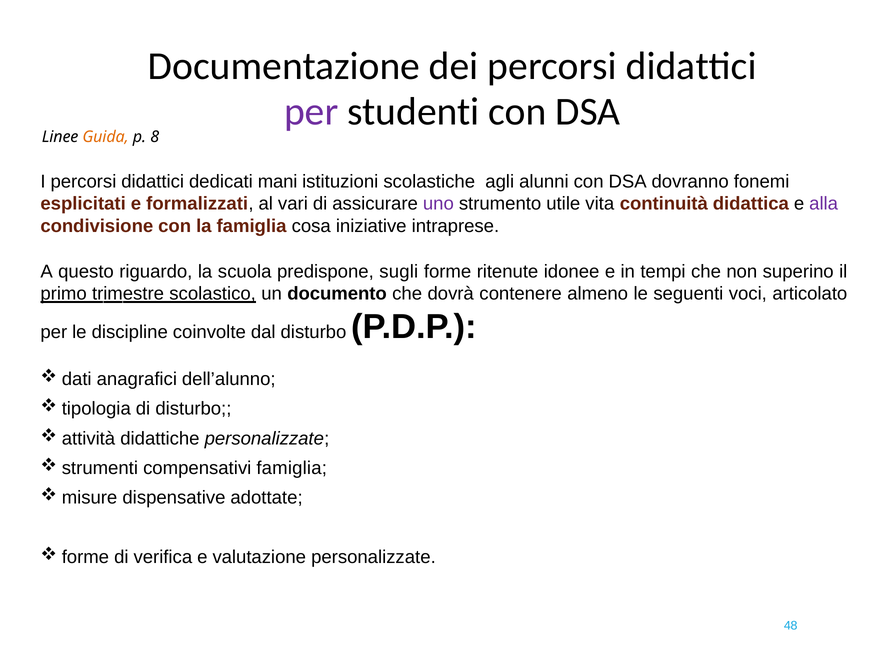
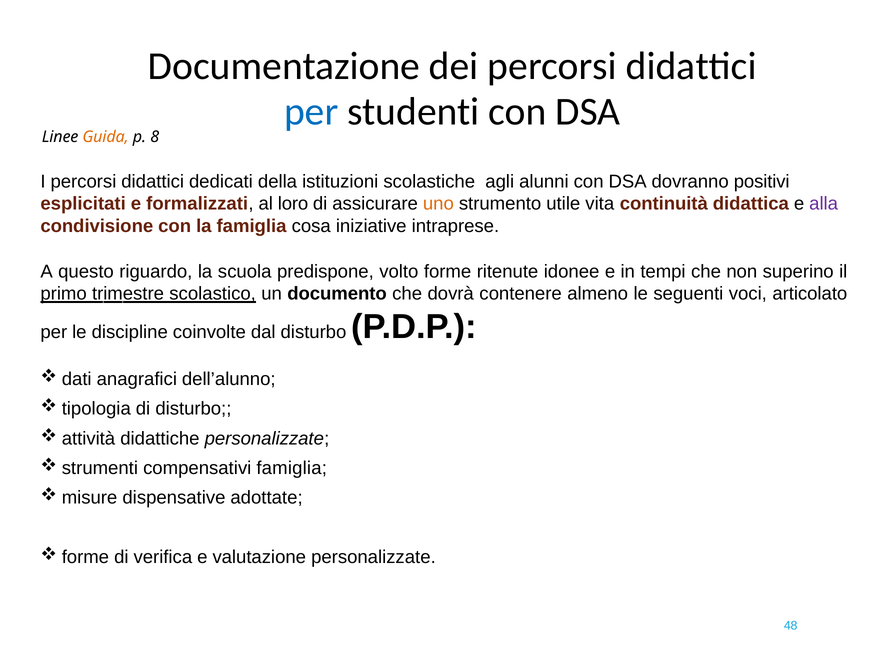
per colour: purple -> blue (311, 112)
mani: mani -> della (278, 181)
fonemi: fonemi -> positivi (762, 181)
vari: vari -> loro (293, 204)
uno colour: purple -> orange (438, 204)
sugli: sugli -> volto (399, 272)
